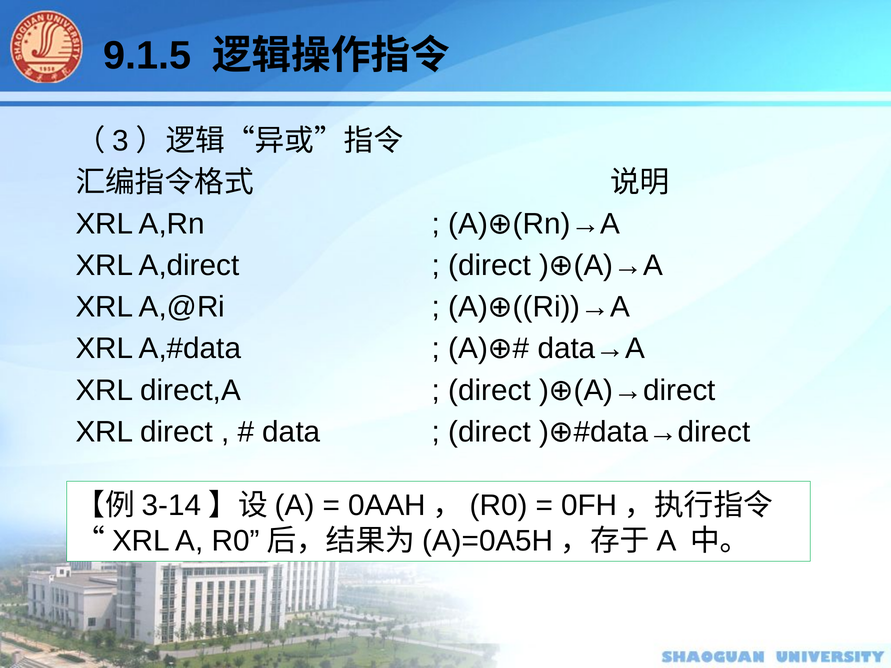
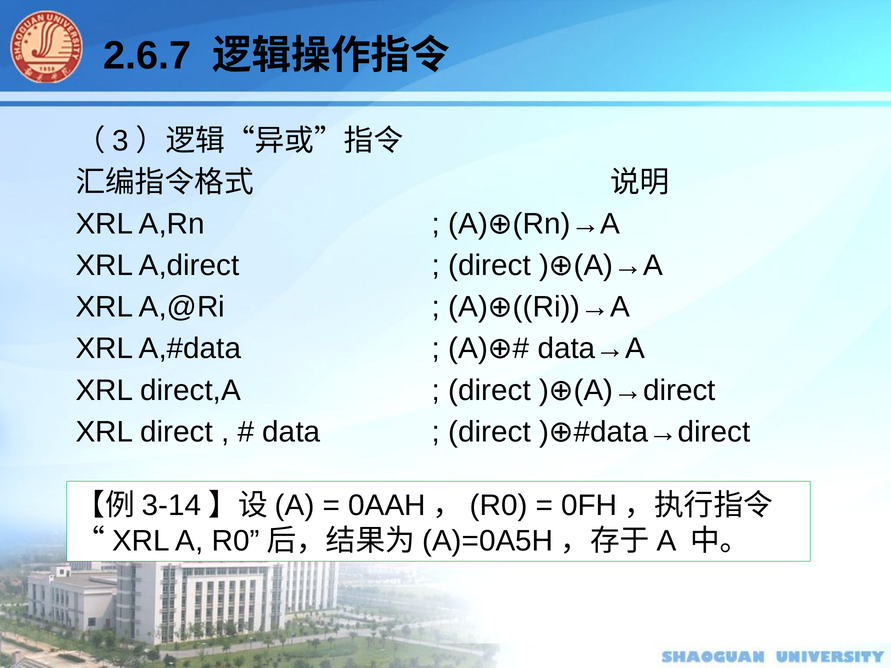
9.1.5: 9.1.5 -> 2.6.7 (147, 55)
